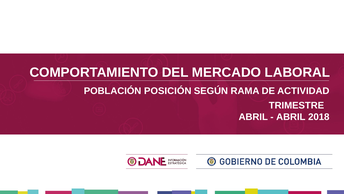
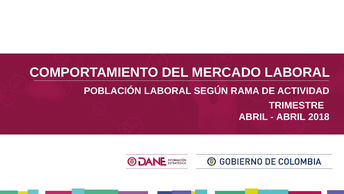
POBLACIÓN POSICIÓN: POSICIÓN -> LABORAL (168, 91)
